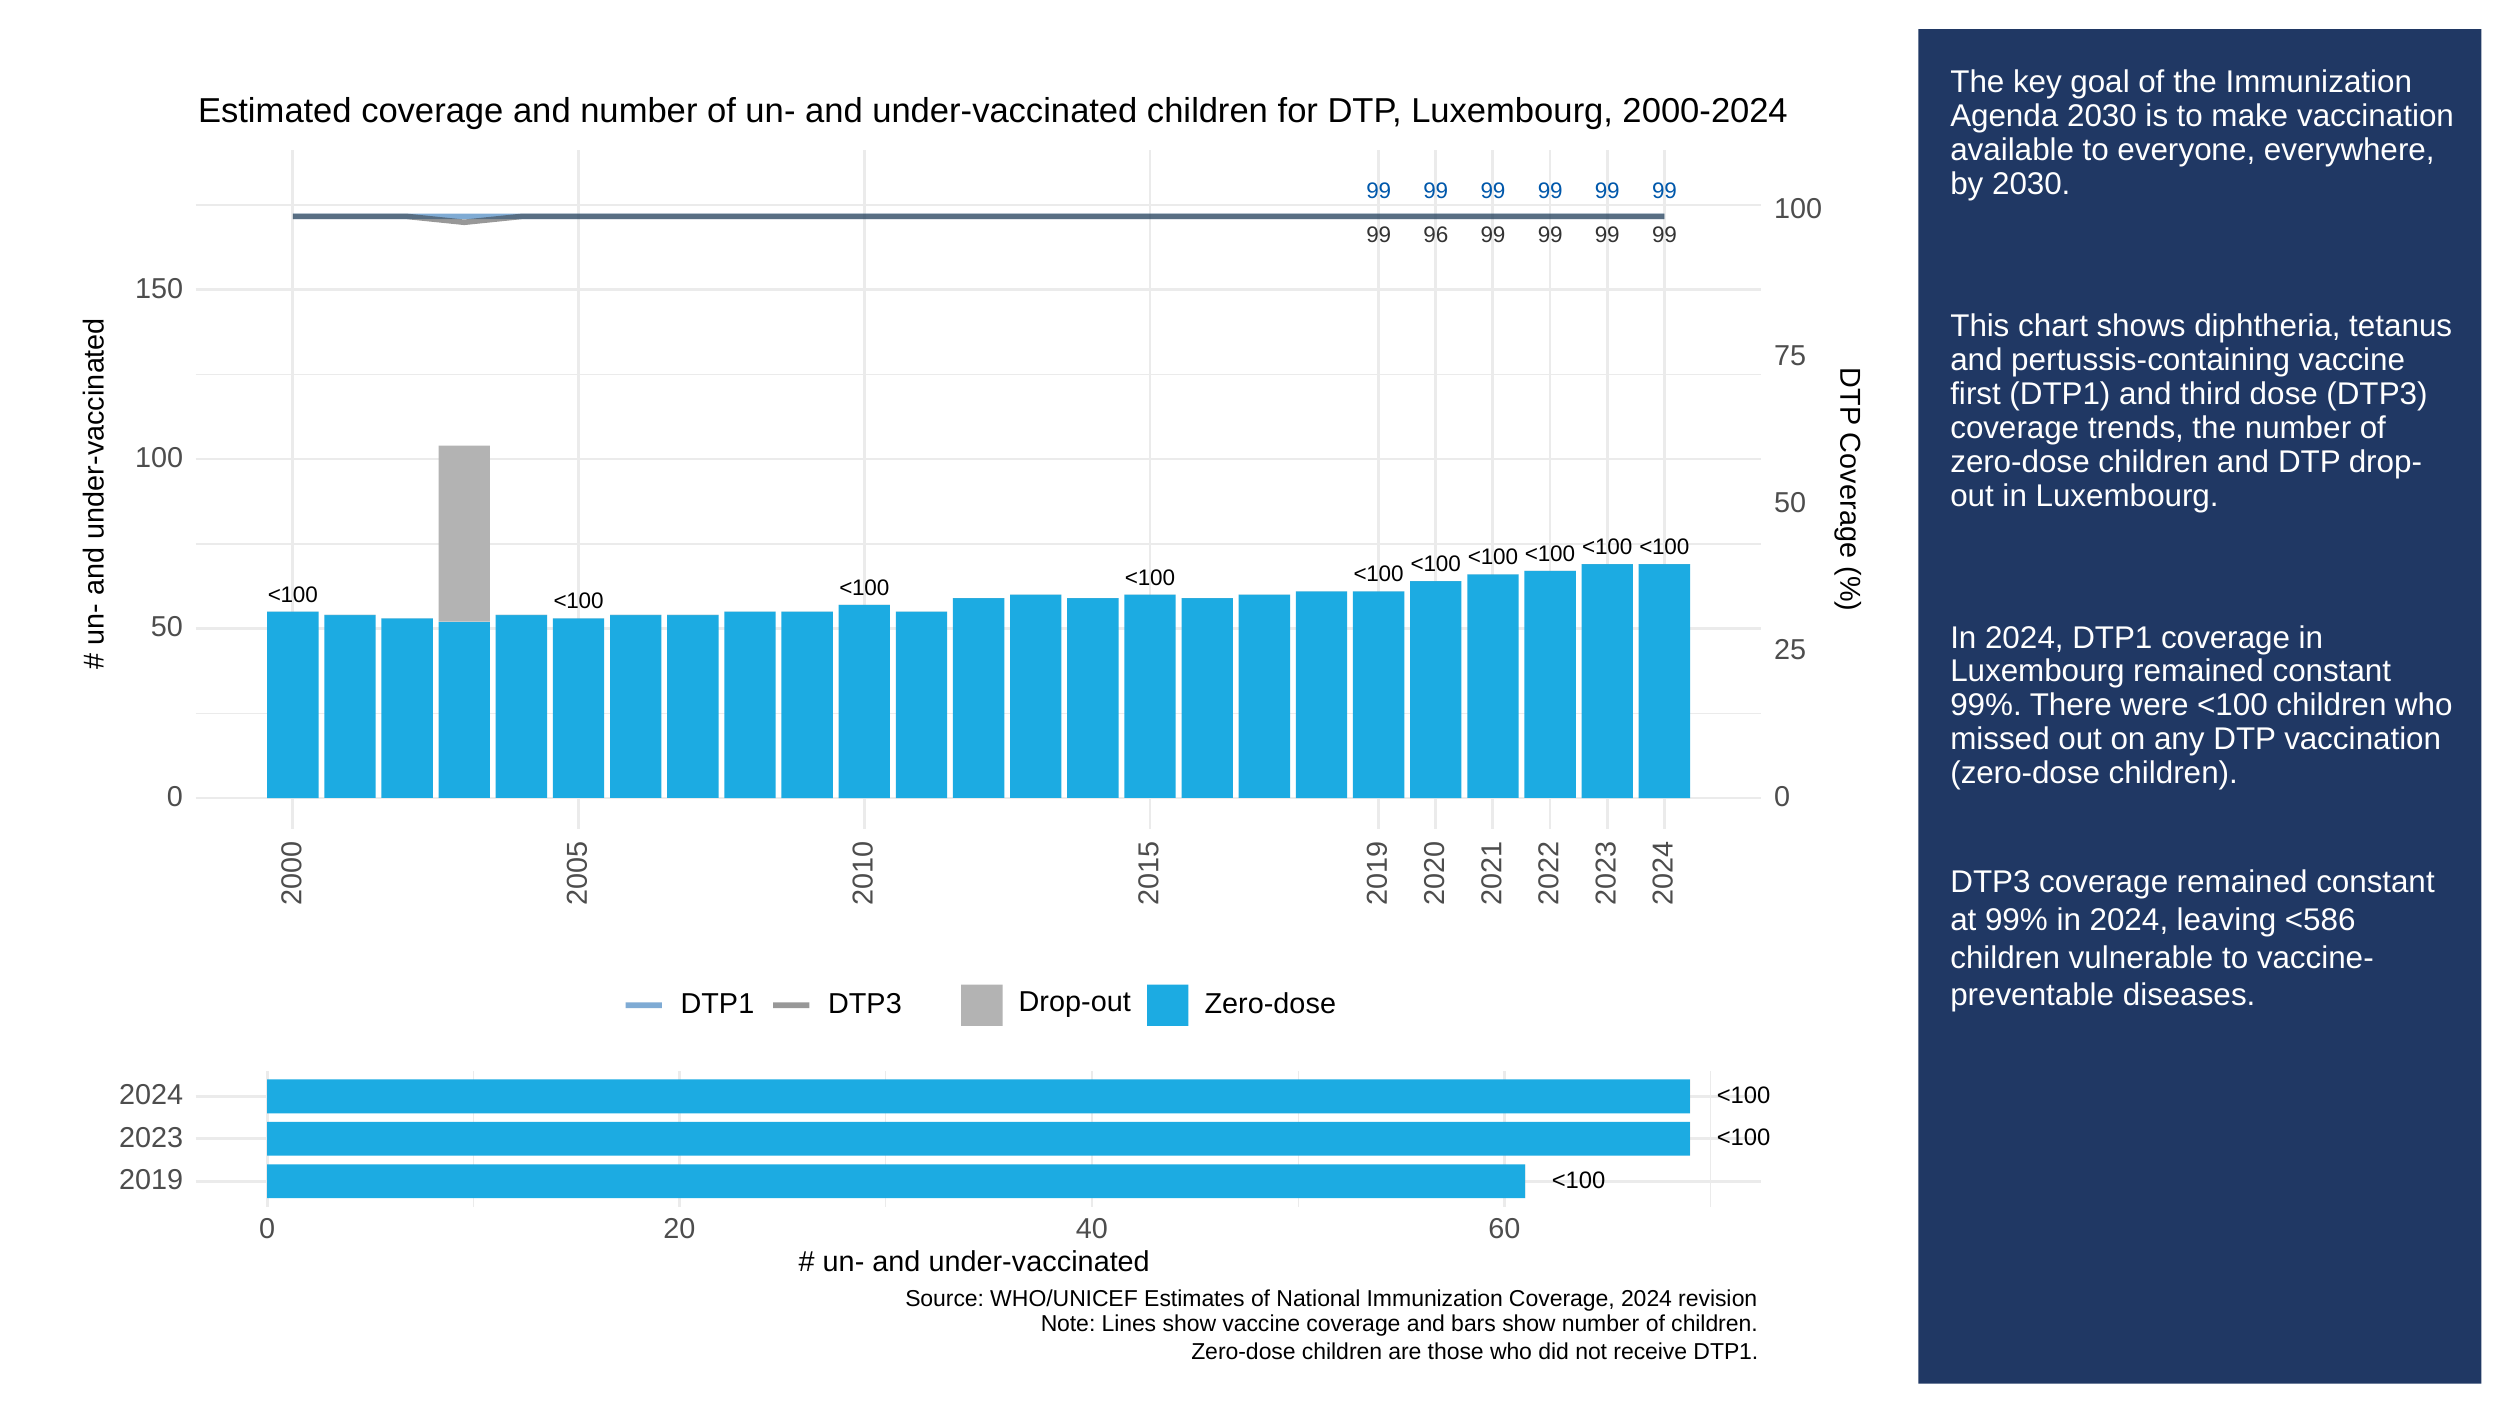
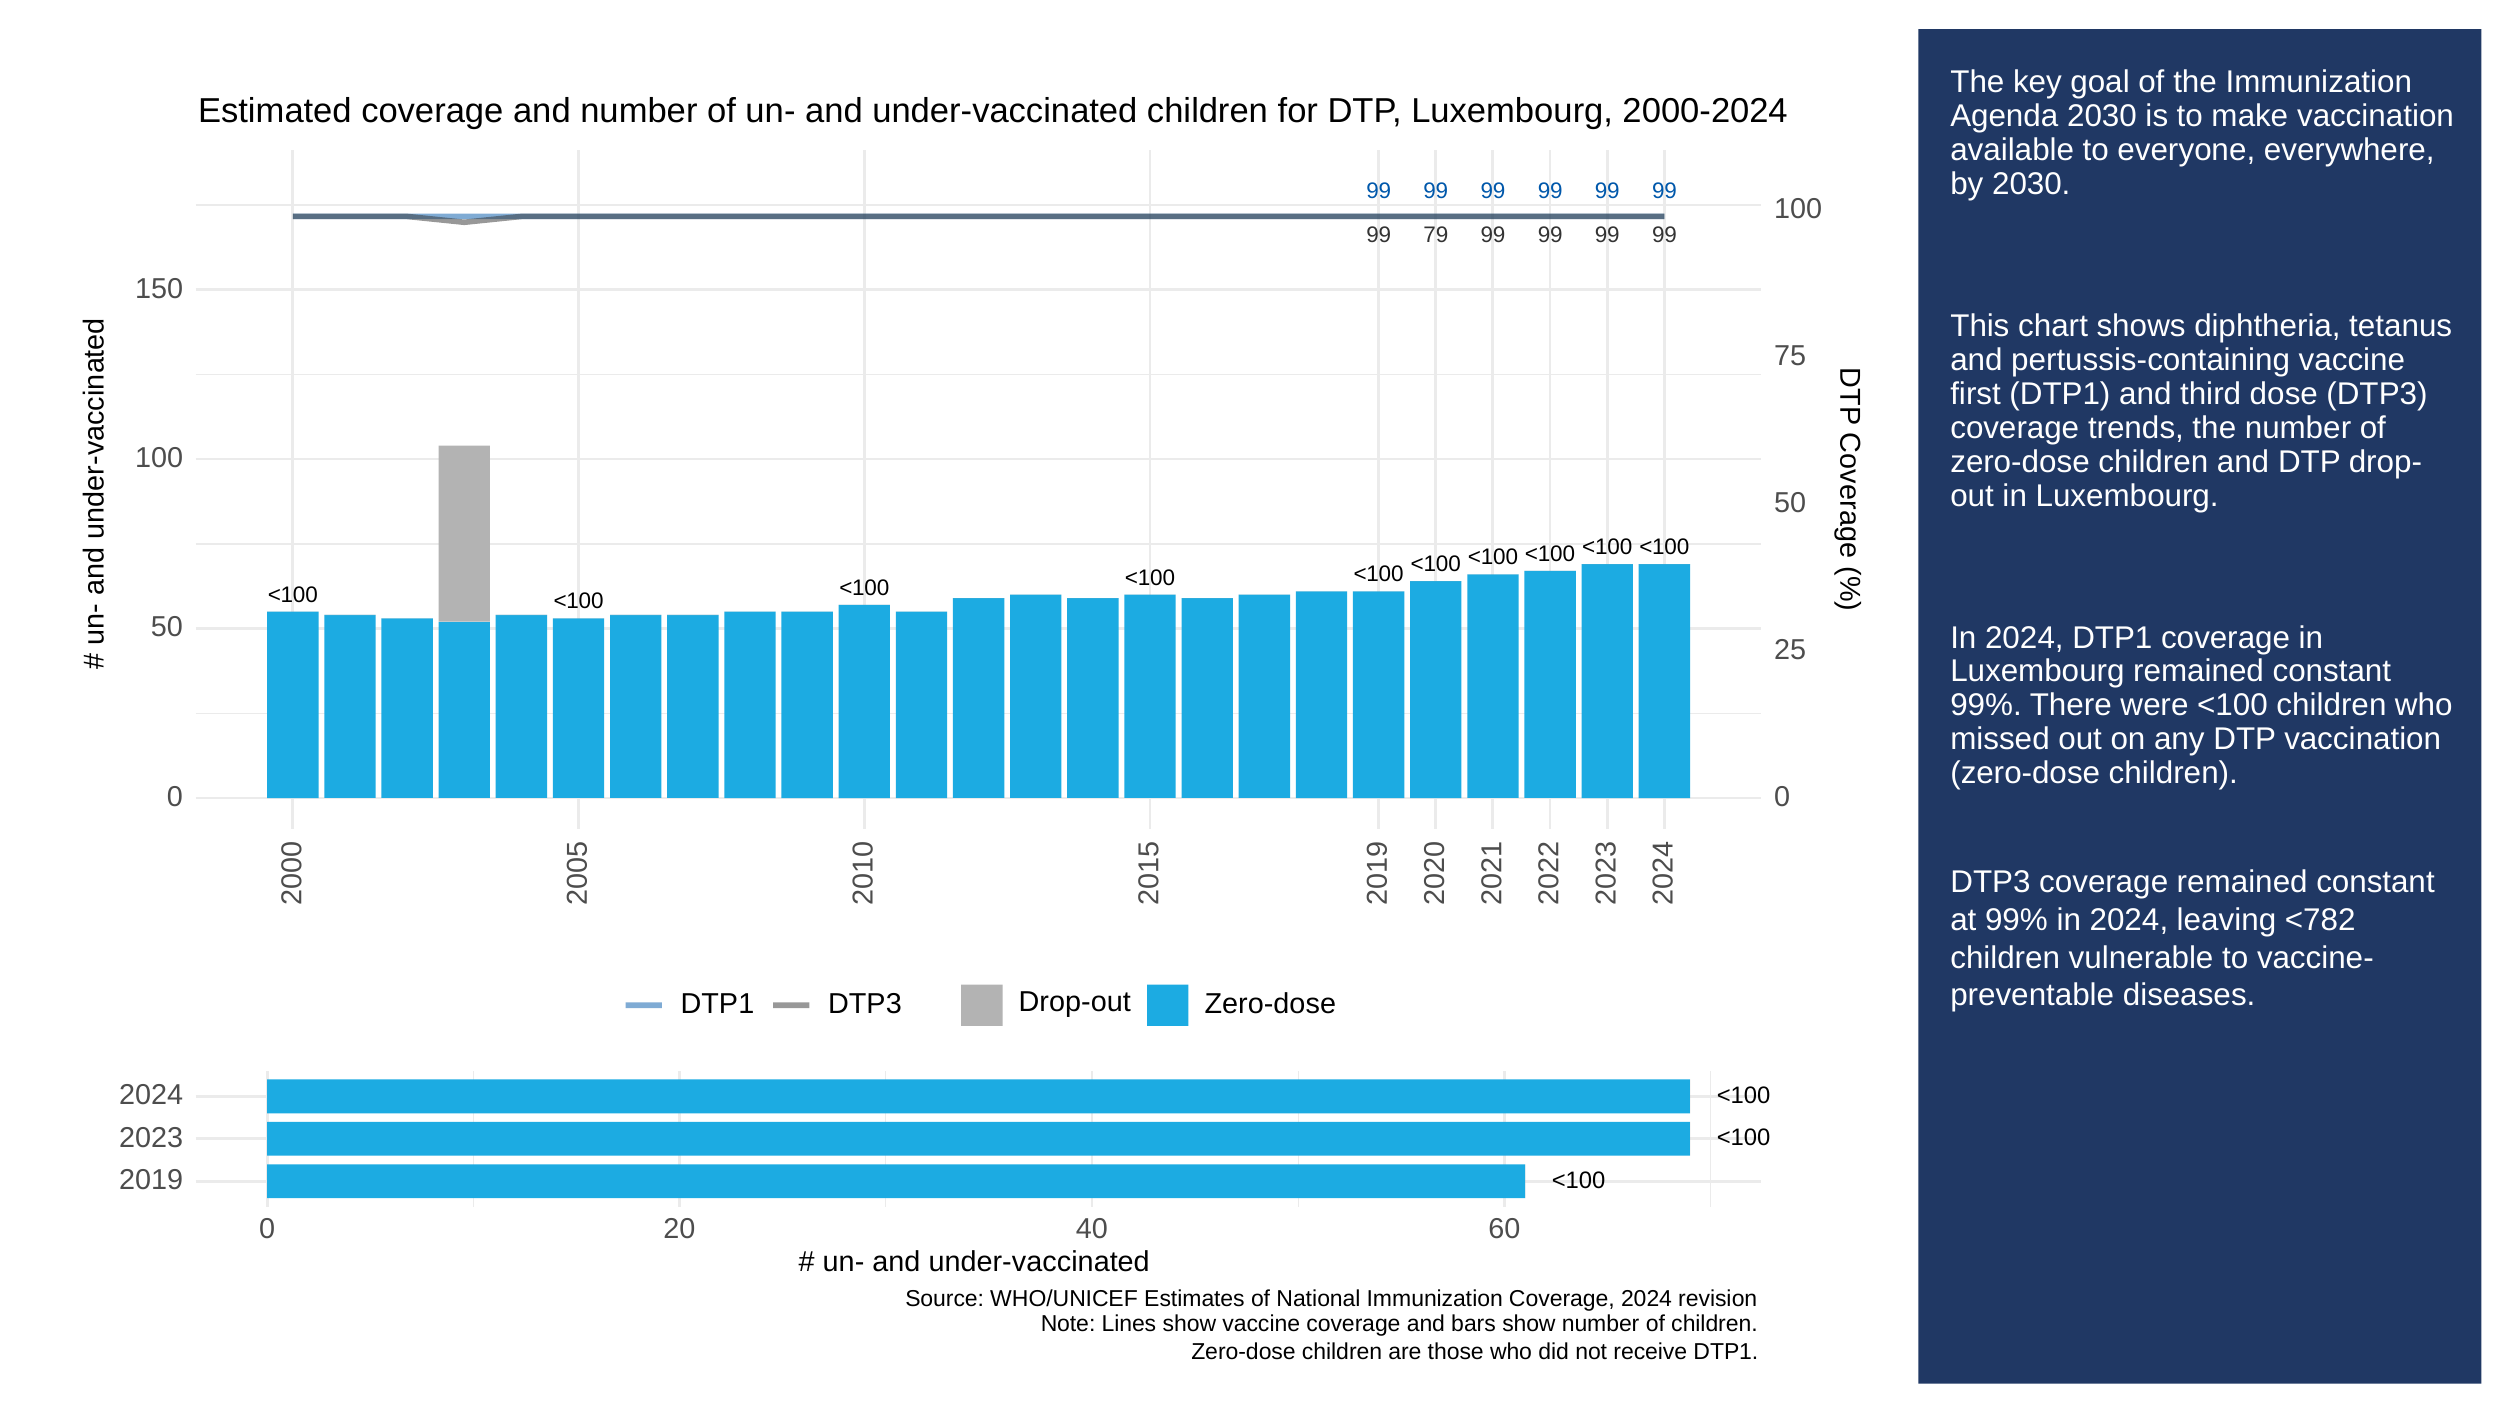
96: 96 -> 79 (1436, 235)
<586: <586 -> <782 (2320, 920)
